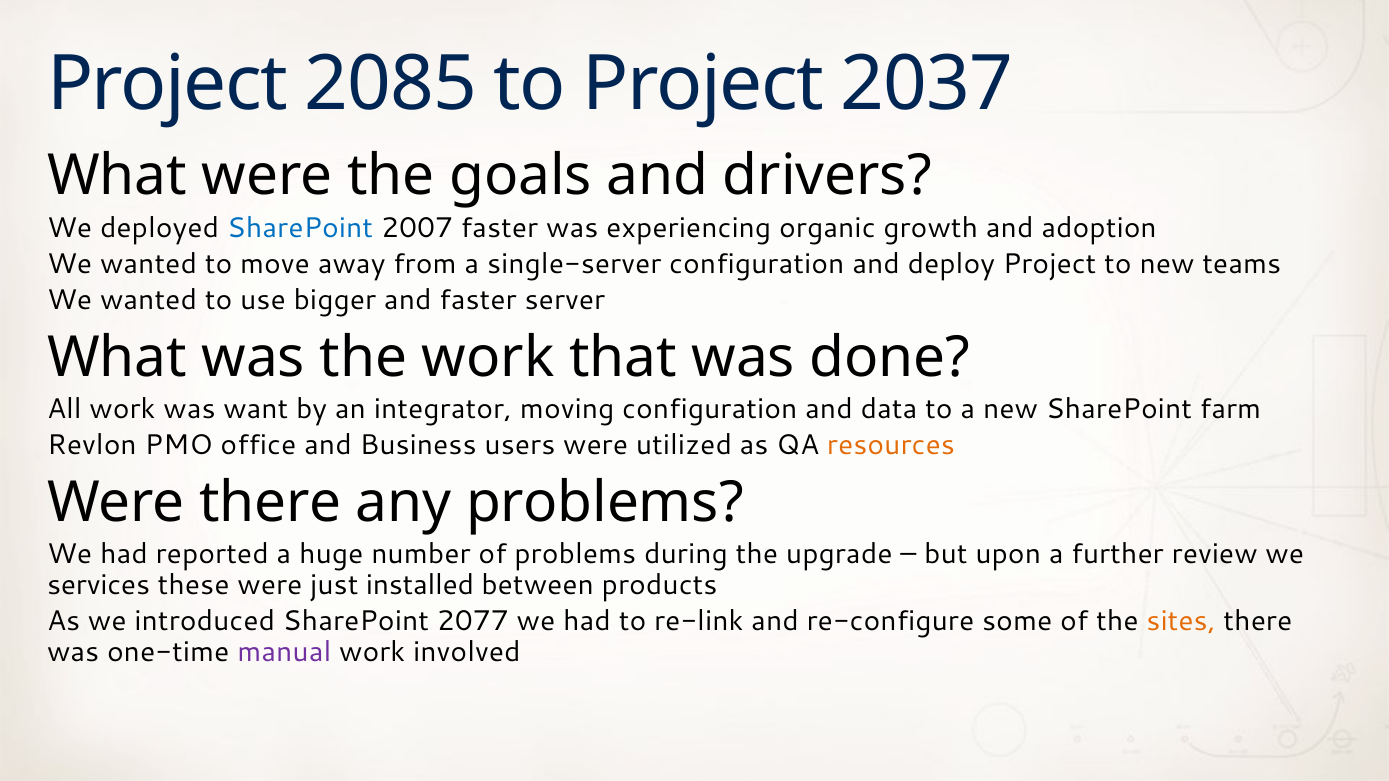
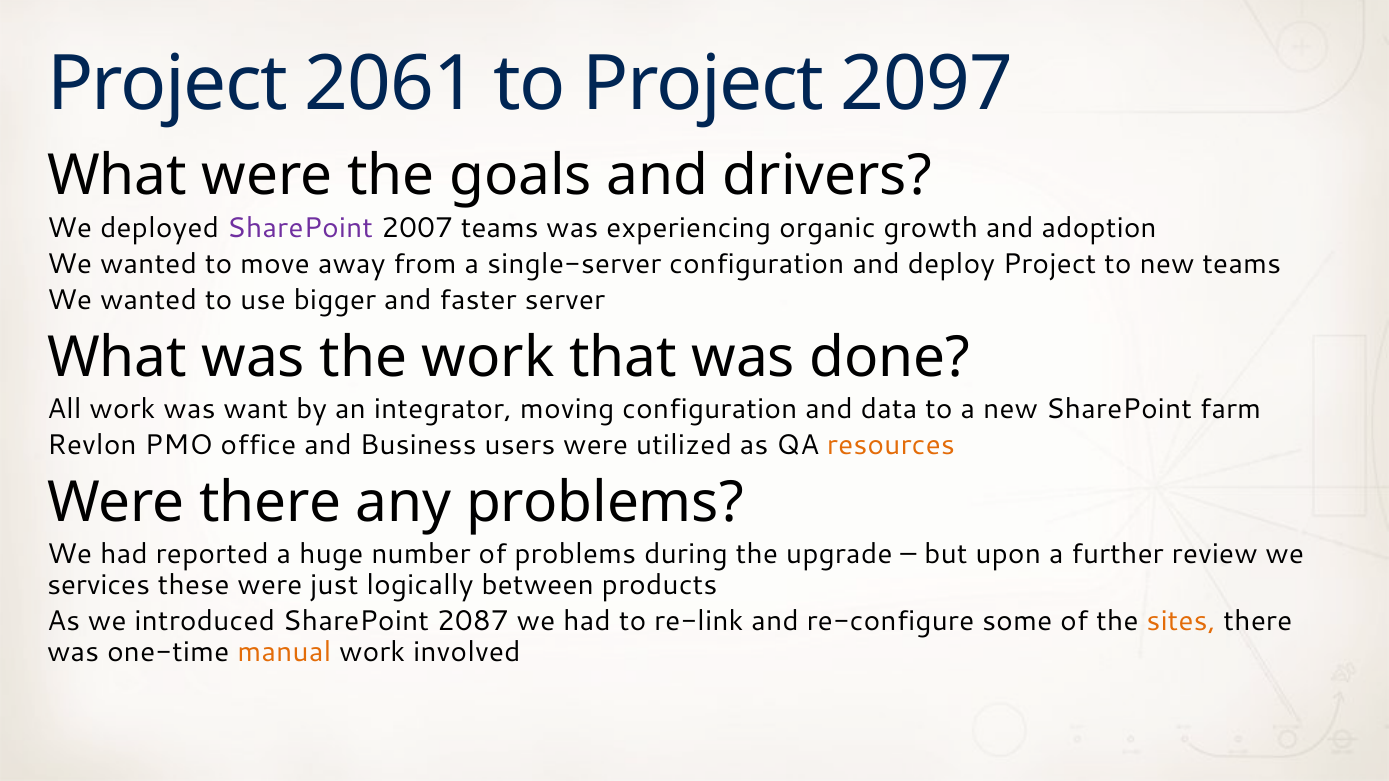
2085: 2085 -> 2061 (391, 84)
2037: 2037 -> 2097 (927, 84)
SharePoint colour: blue -> purple (300, 228)
2007 faster: faster -> teams (500, 228)
installed: installed -> logically (420, 585)
2077: 2077 -> 2087 (473, 621)
manual colour: purple -> orange (284, 652)
